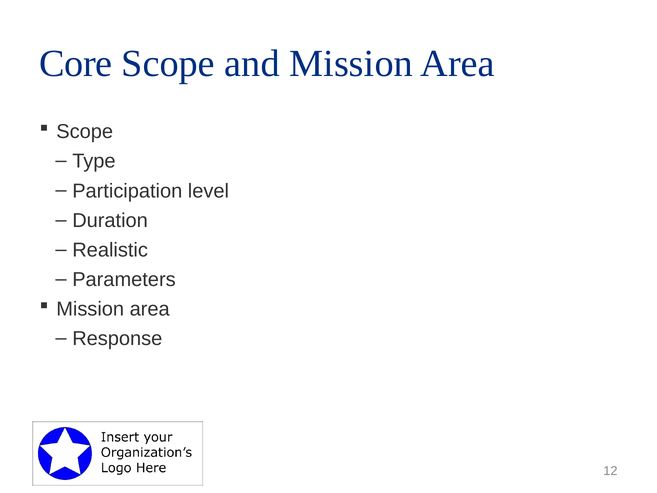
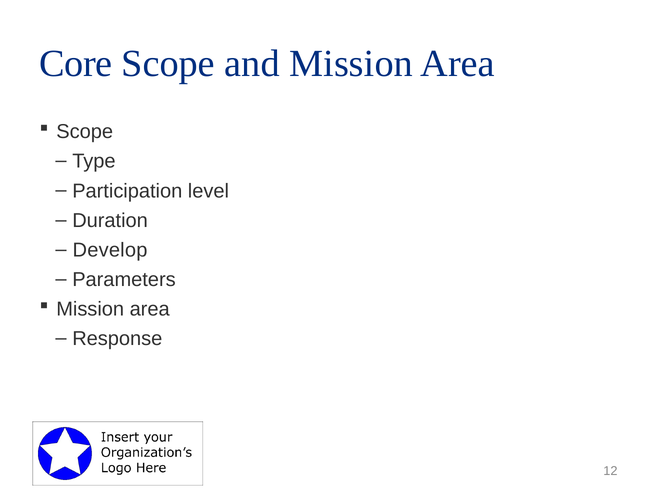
Realistic: Realistic -> Develop (110, 250)
